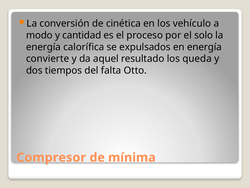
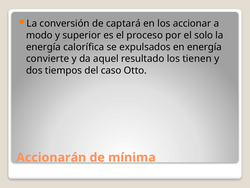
cinética: cinética -> captará (123, 24)
vehículo: vehículo -> accionar (192, 24)
cantidad: cantidad -> superior (82, 35)
queda: queda -> tienen (197, 59)
falta: falta -> caso (111, 70)
Compresor: Compresor -> Accionarán (51, 157)
